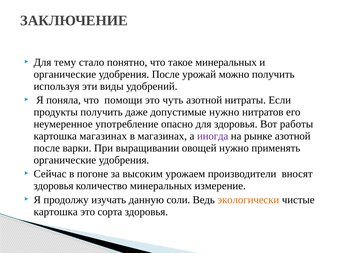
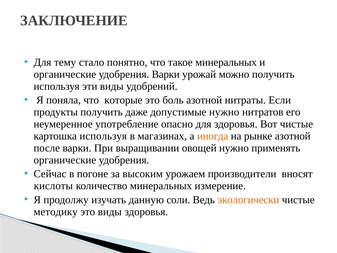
удобрения После: После -> Варки (166, 74)
помощи: помощи -> которые (123, 100)
чуть: чуть -> боль (173, 100)
Вот работы: работы -> чистые (297, 124)
картошка магазинах: магазинах -> используя (103, 136)
иногда colour: purple -> orange (213, 136)
здоровья: здоровья -> кислоты (53, 186)
картошка: картошка -> методику (56, 212)
это сорта: сорта -> виды (110, 212)
